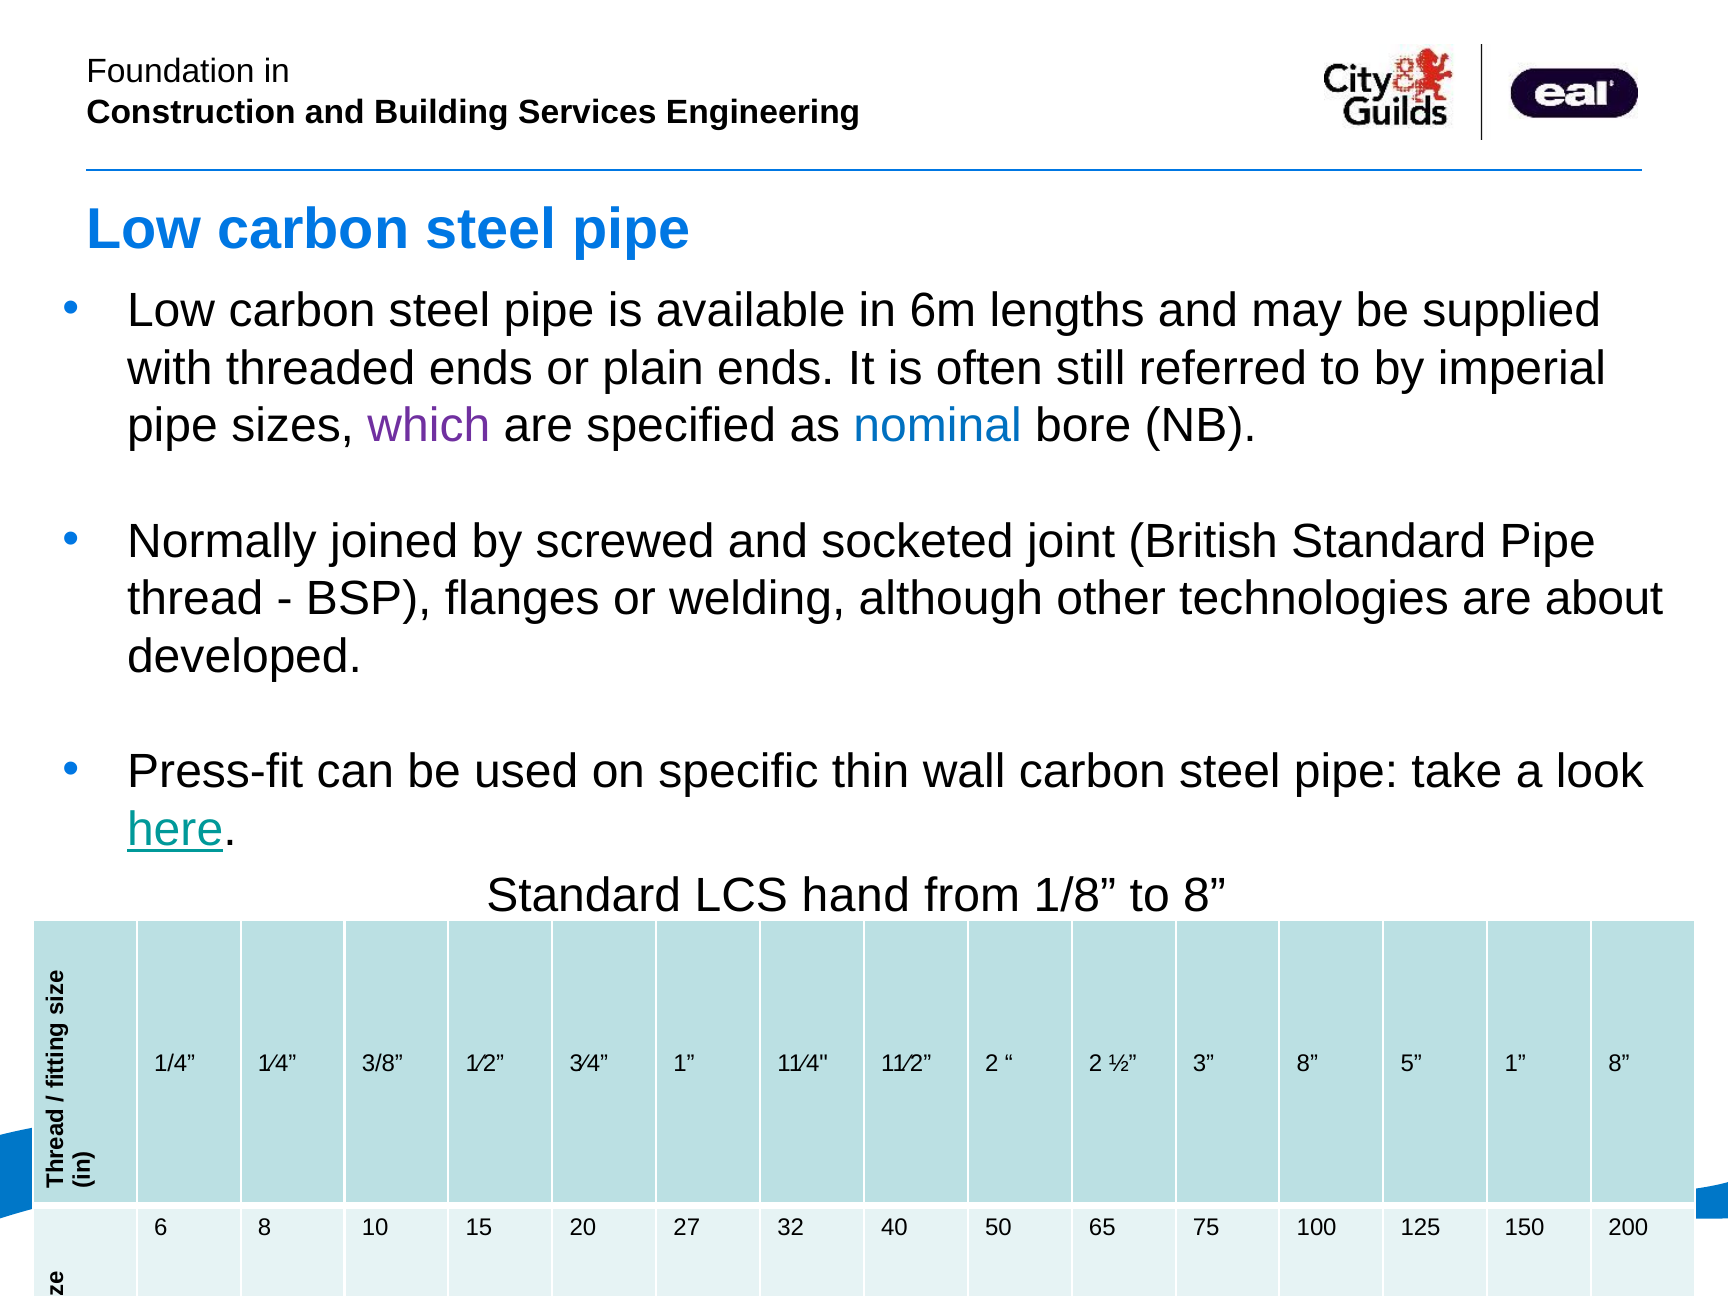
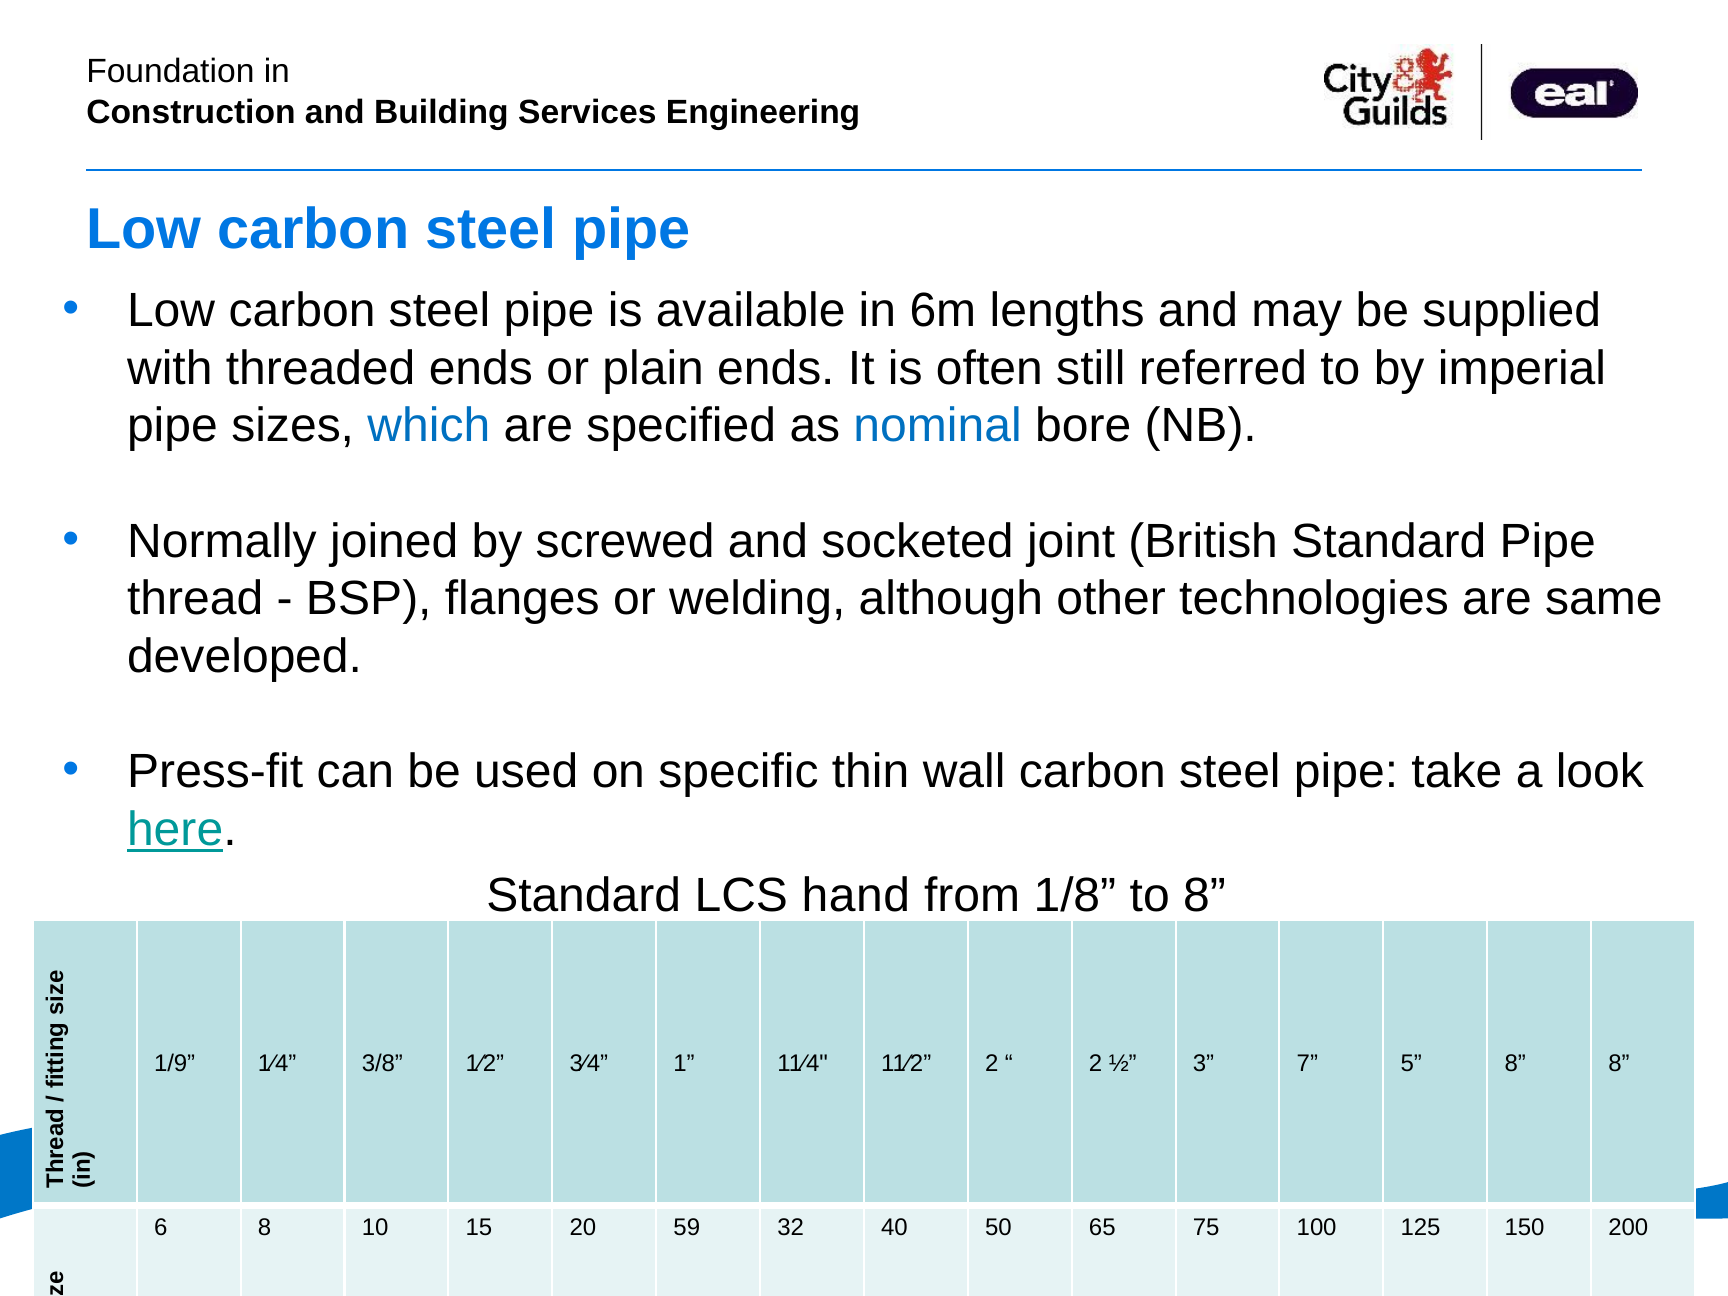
which colour: purple -> blue (429, 426)
about: about -> same (1604, 599)
1/4: 1/4 -> 1/9 (175, 1063)
3 8: 8 -> 7 (1307, 1063)
5 1: 1 -> 8 (1515, 1063)
27: 27 -> 59 (687, 1228)
